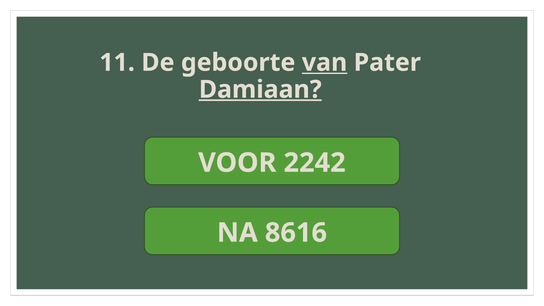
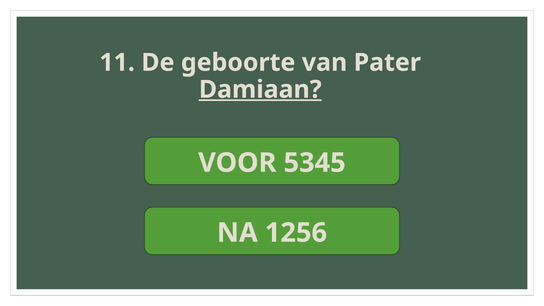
van underline: present -> none (325, 63)
2242: 2242 -> 5345 (315, 163)
8616: 8616 -> 1256 (296, 233)
